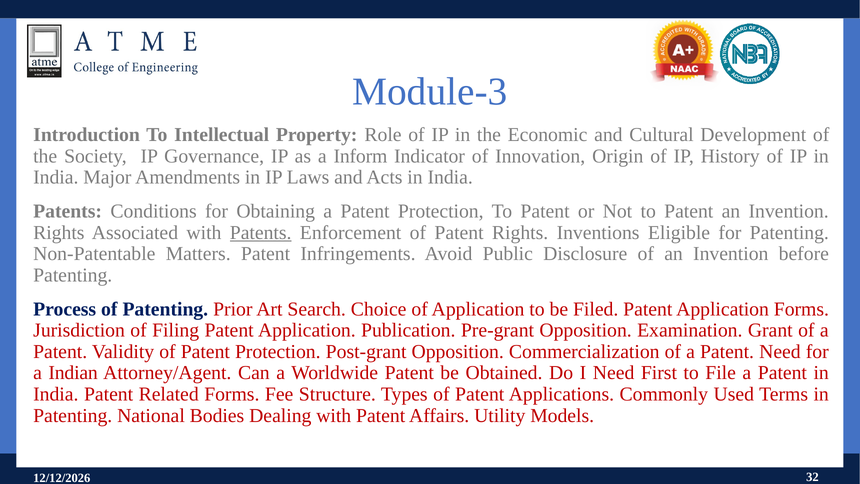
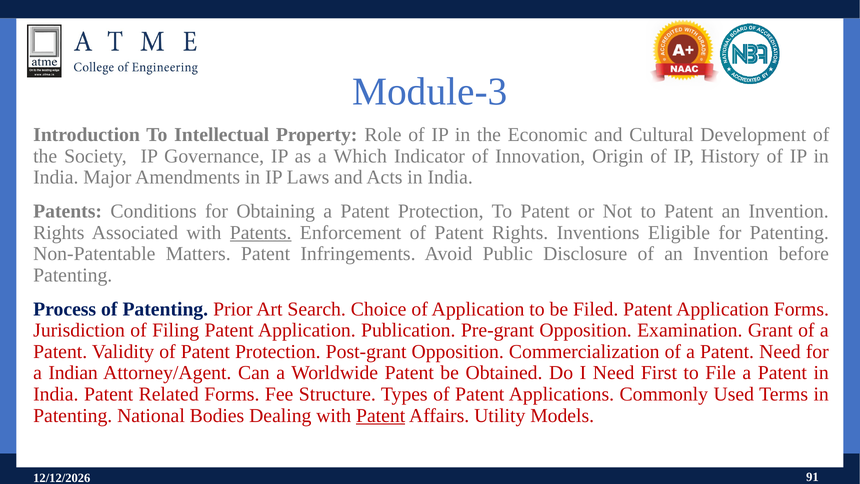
Inform: Inform -> Which (360, 156)
Patent underline: none -> present (381, 415)
32: 32 -> 91 (812, 477)
